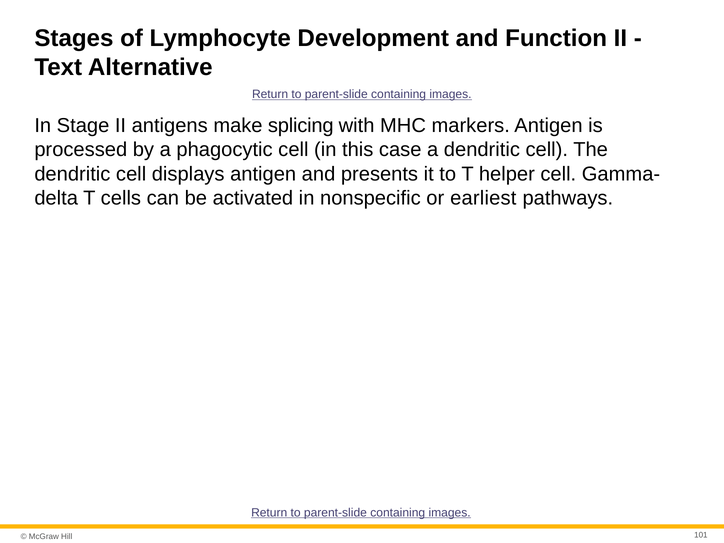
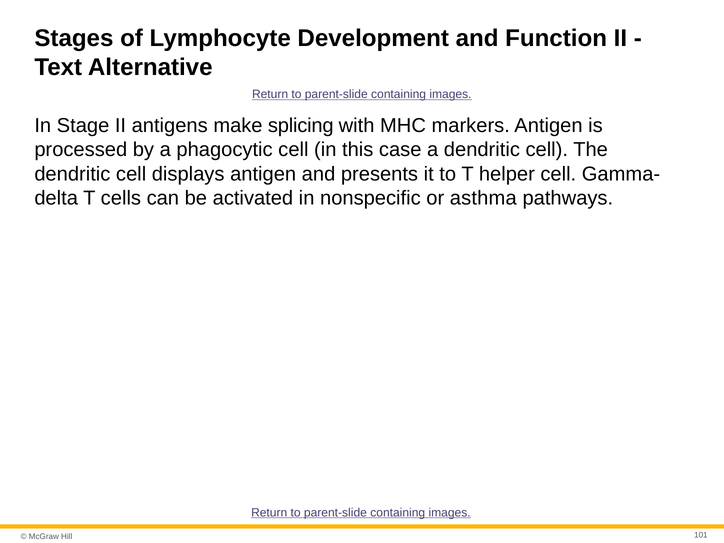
earliest: earliest -> asthma (483, 198)
